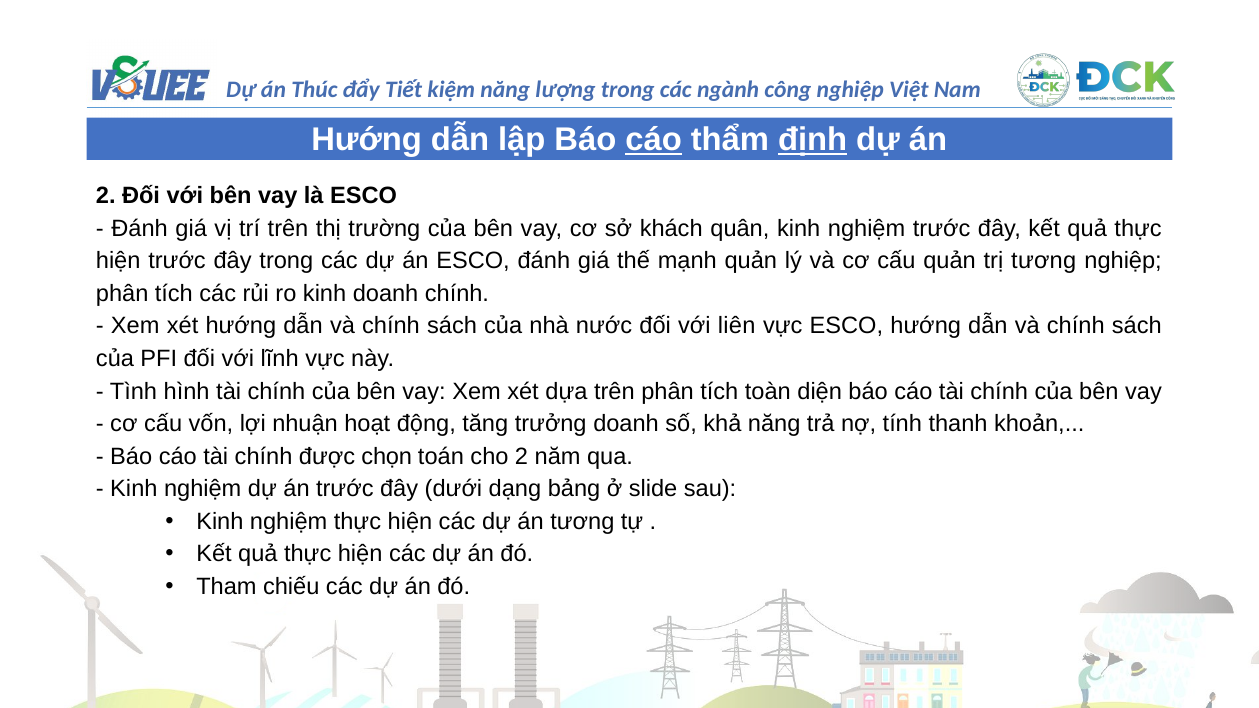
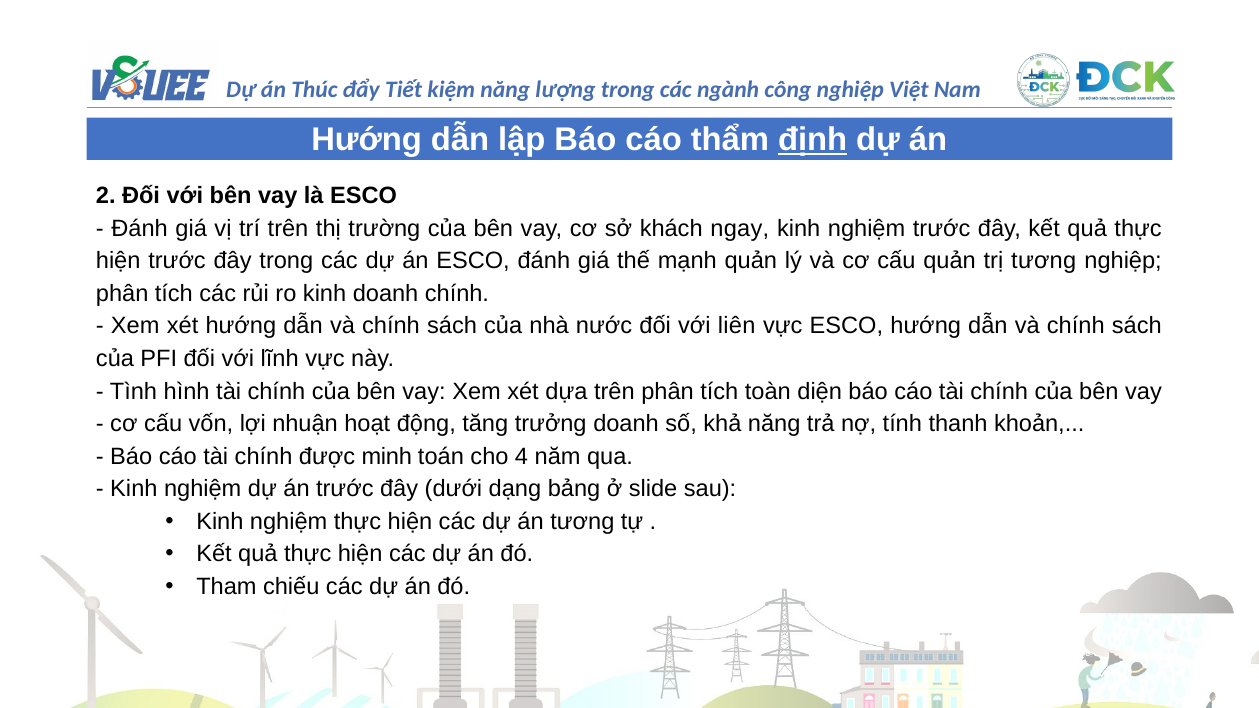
cáo underline: present -> none (654, 140)
quân: quân -> ngay (740, 229)
chọn: chọn -> minh (387, 457)
cho 2: 2 -> 4 (522, 457)
